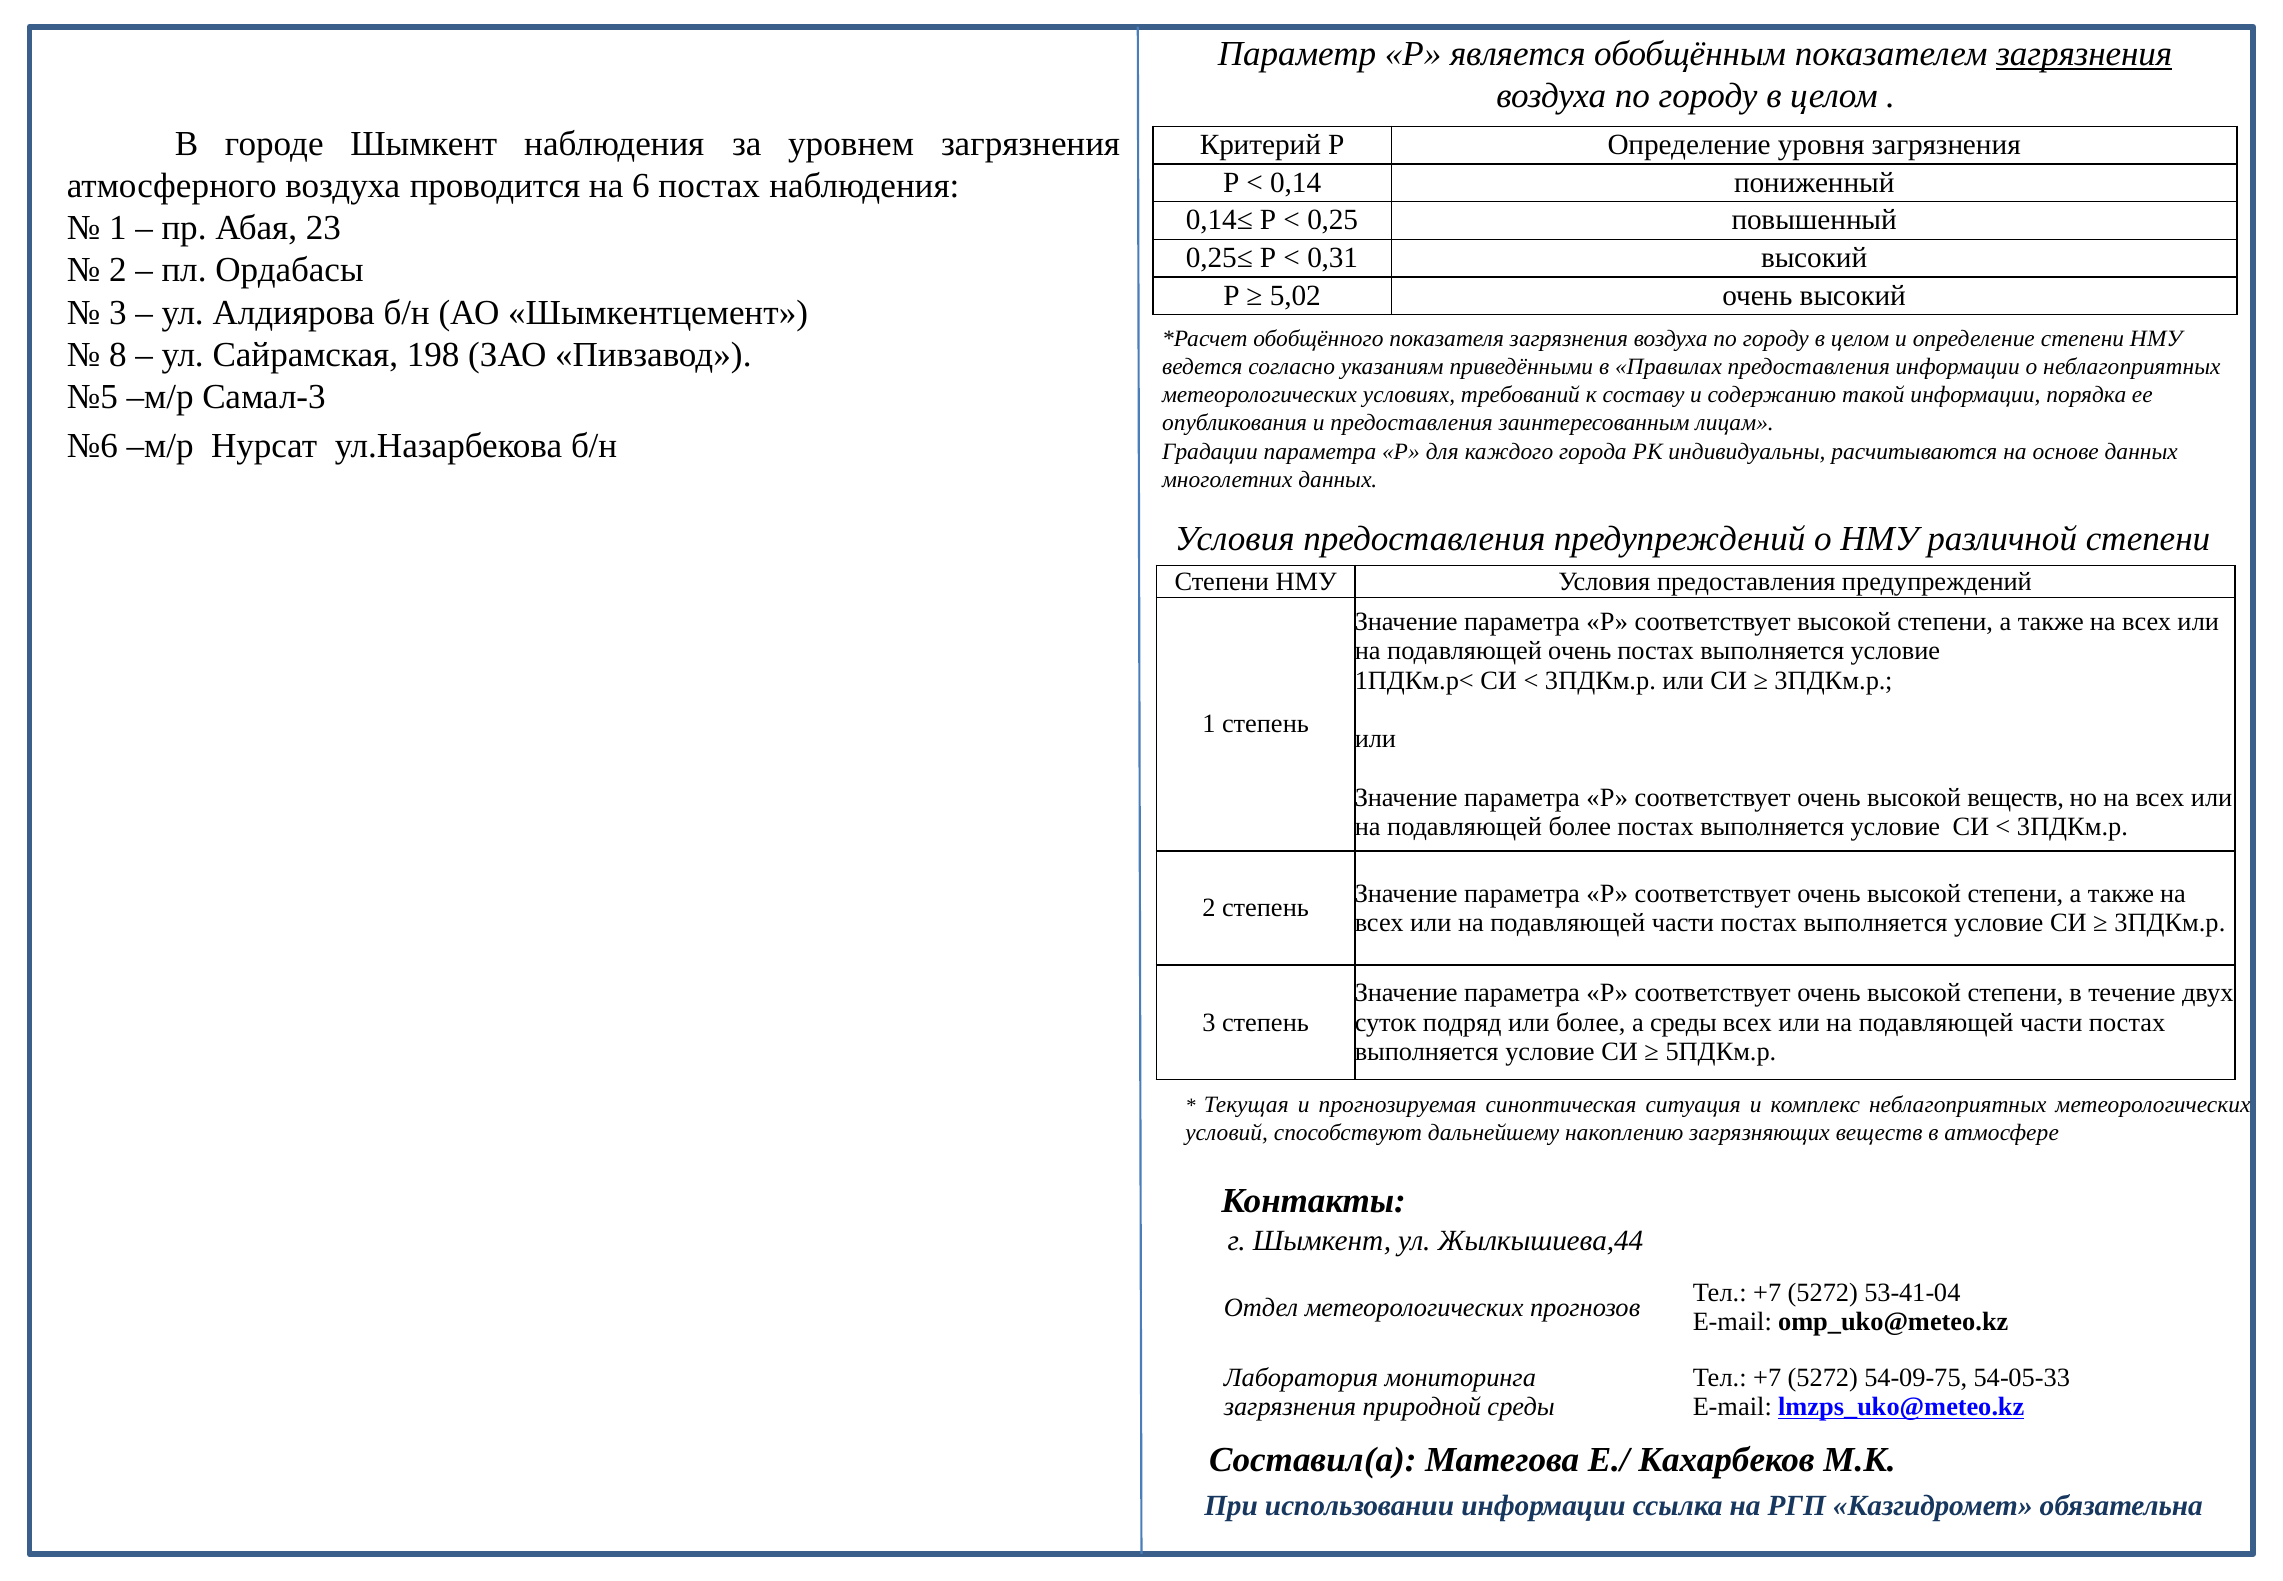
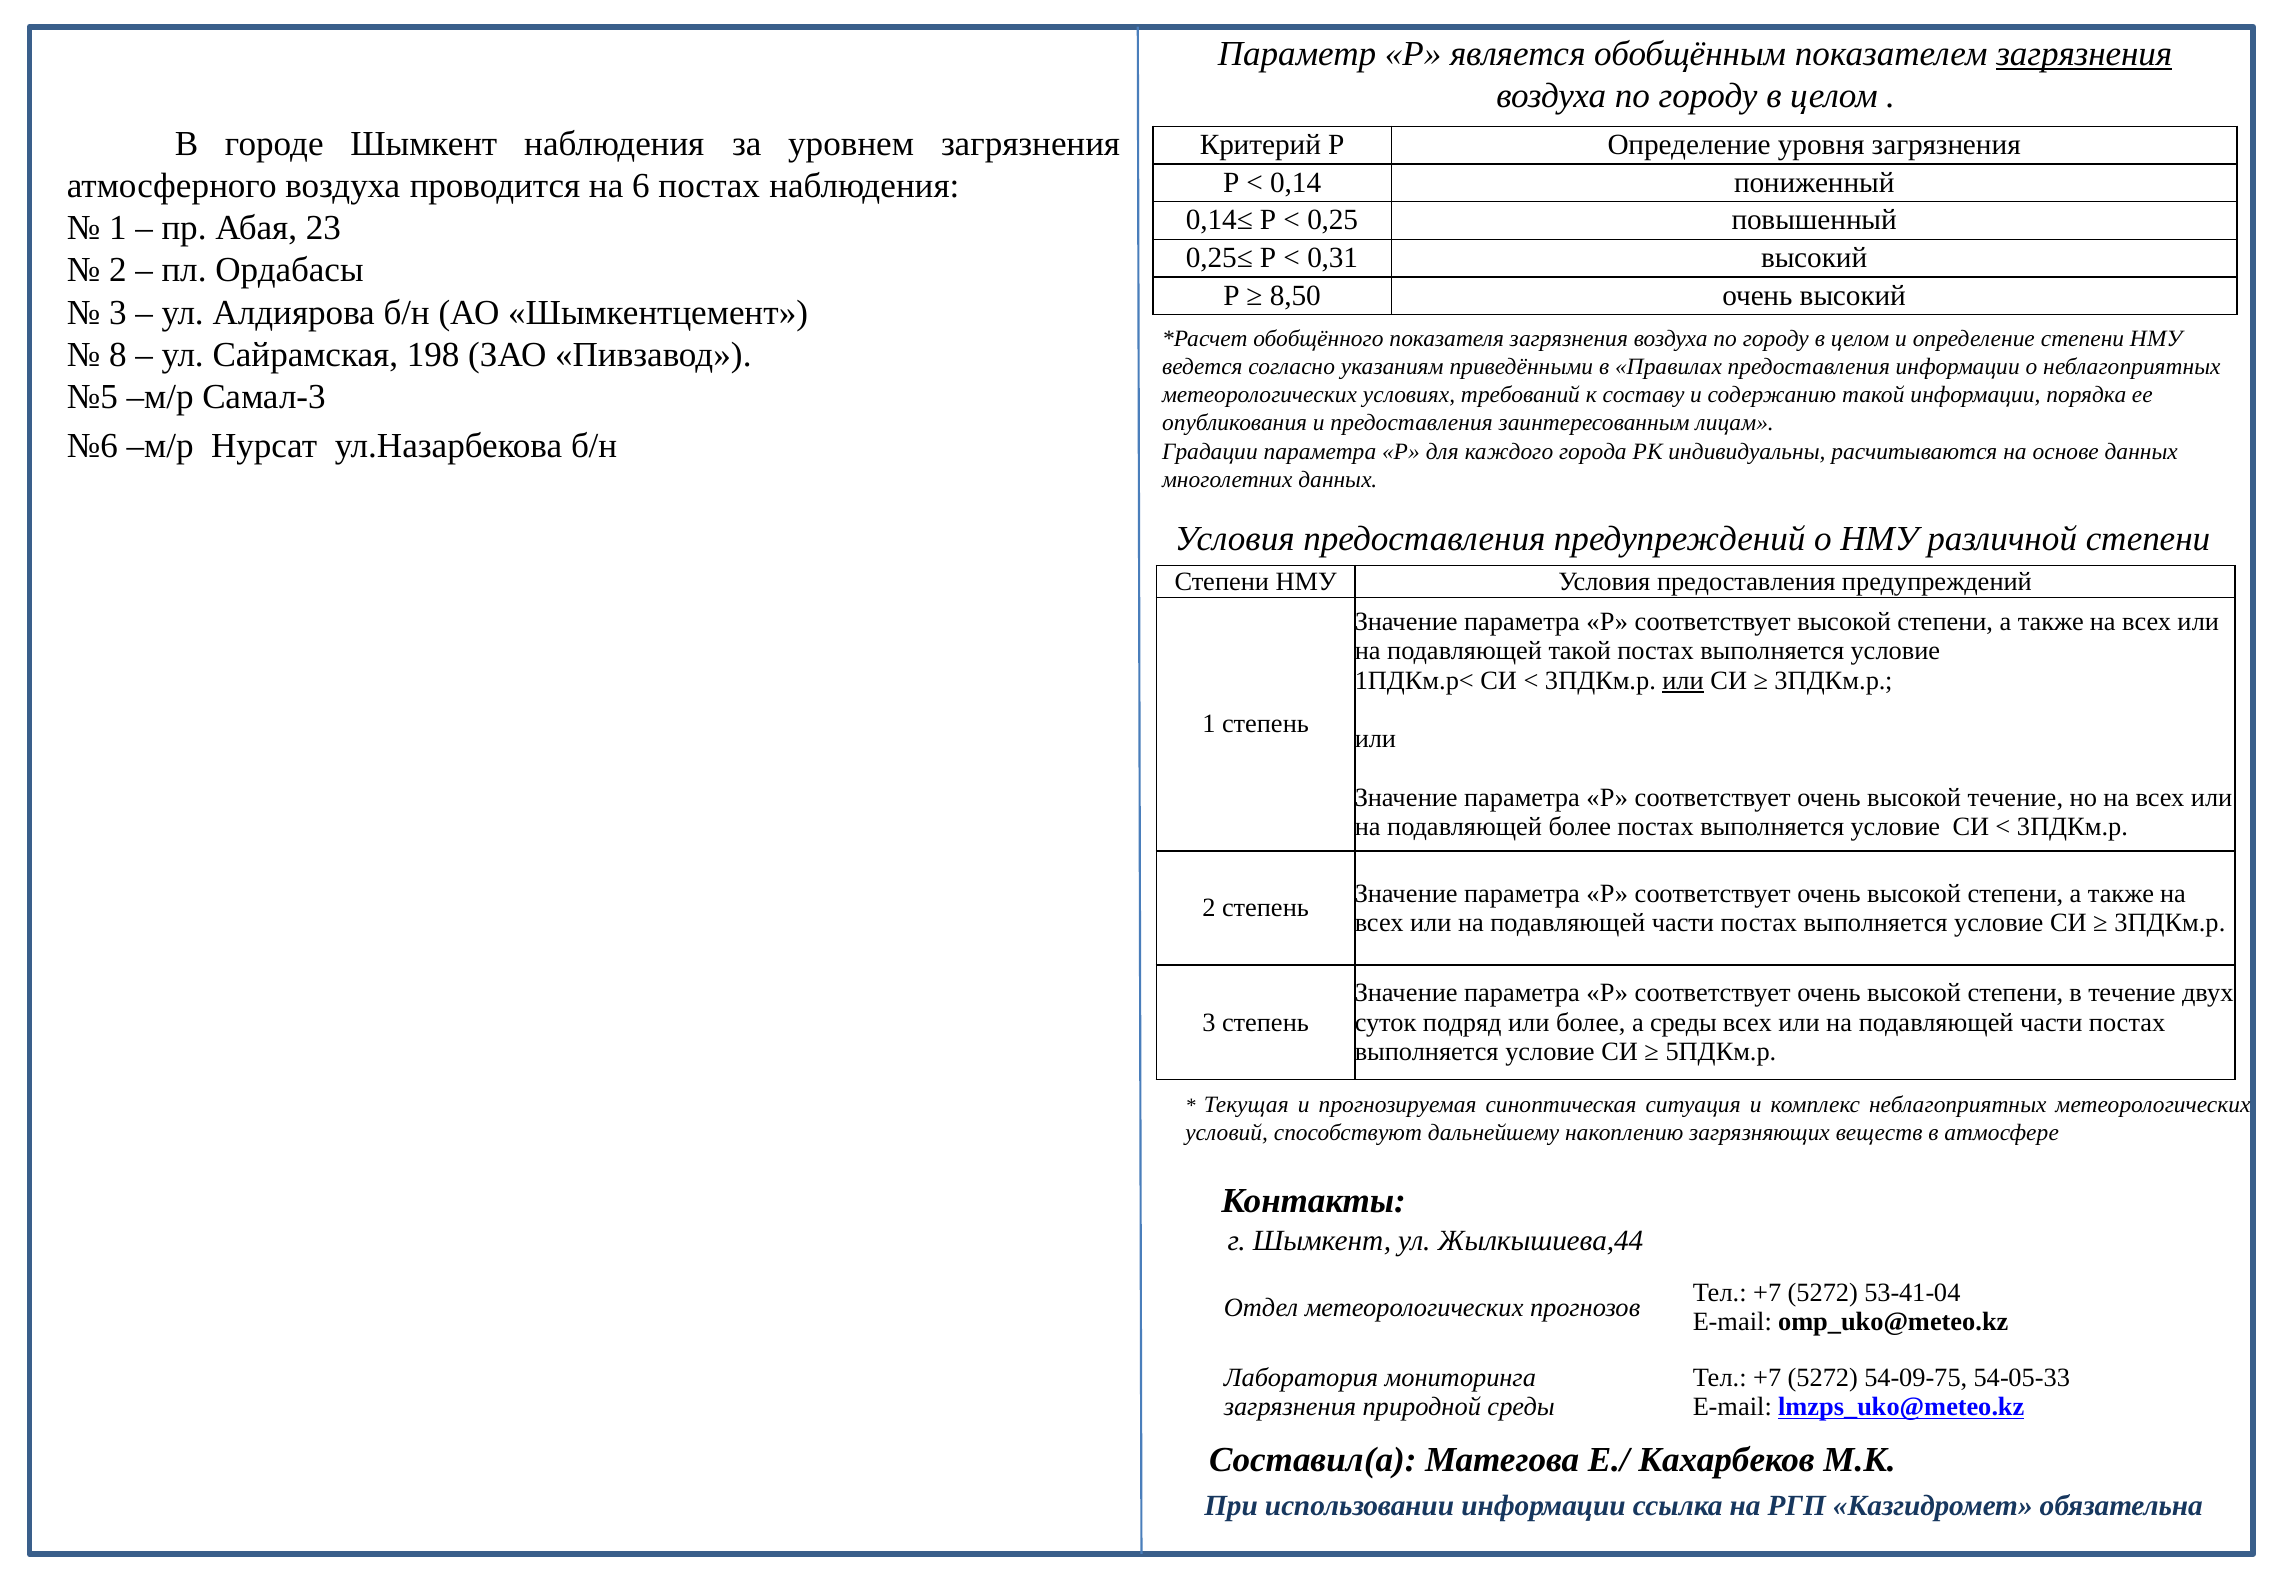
5,02: 5,02 -> 8,50 (1295, 296)
подавляющей очень: очень -> такой (1580, 651)
или underline: none -> present (1683, 680)
высокой веществ: веществ -> течение (2015, 797)
